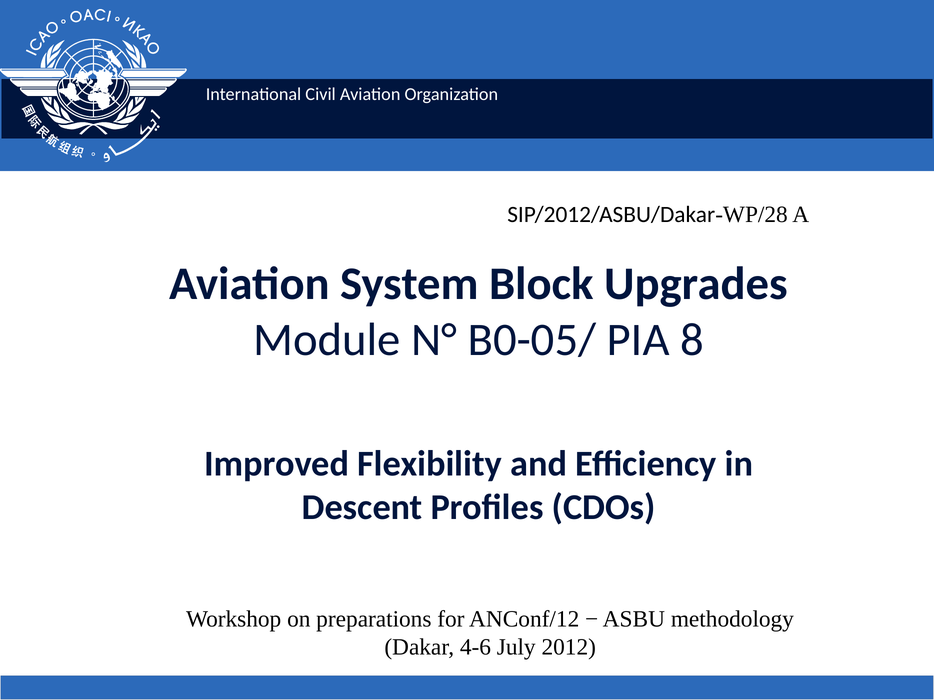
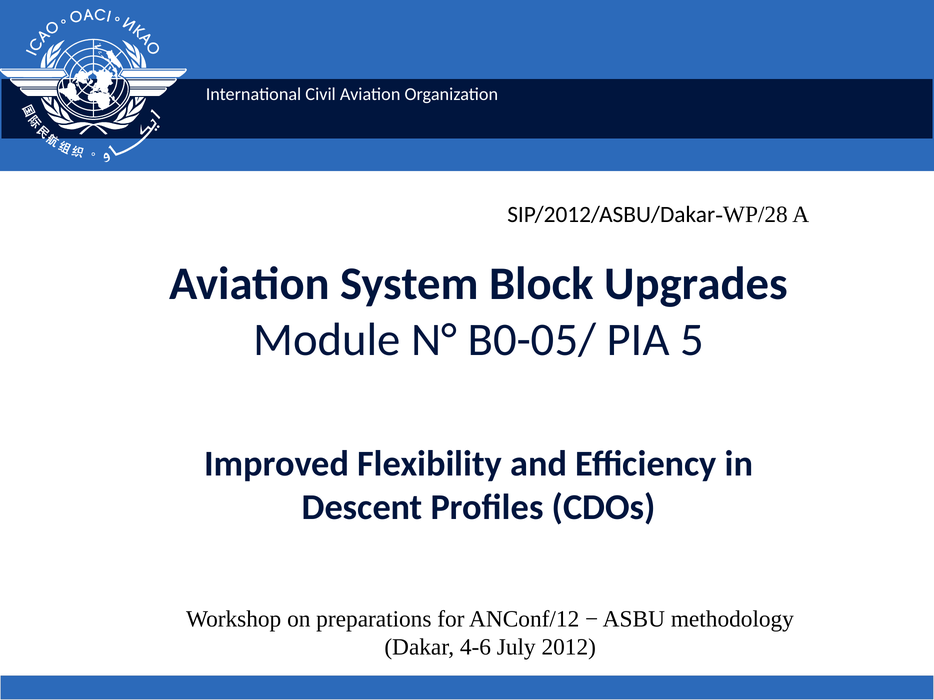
8: 8 -> 5 (692, 340)
